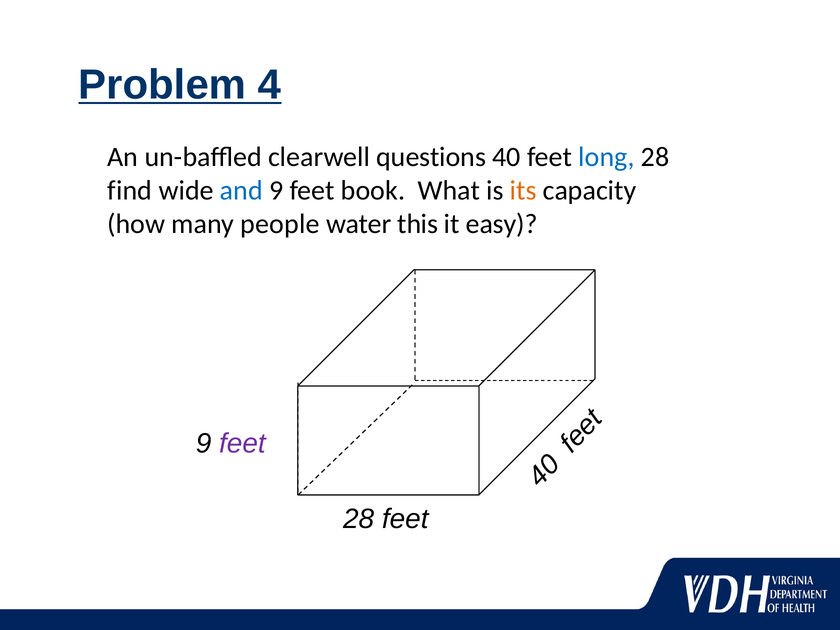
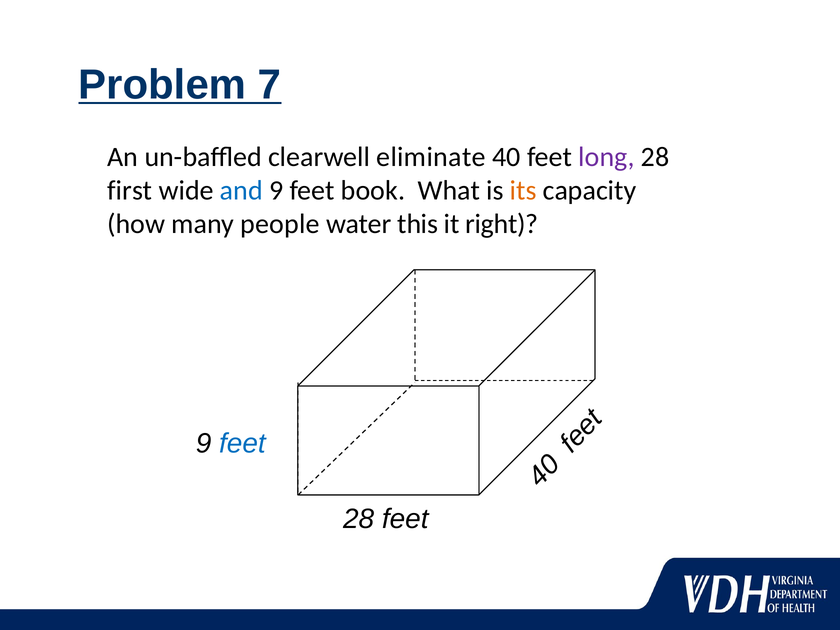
Problem 4: 4 -> 7 (270, 85)
questions: questions -> eliminate (431, 157)
long colour: blue -> purple (606, 157)
find: find -> first (130, 191)
easy: easy -> right (502, 224)
feet colour: purple -> blue (242, 443)
